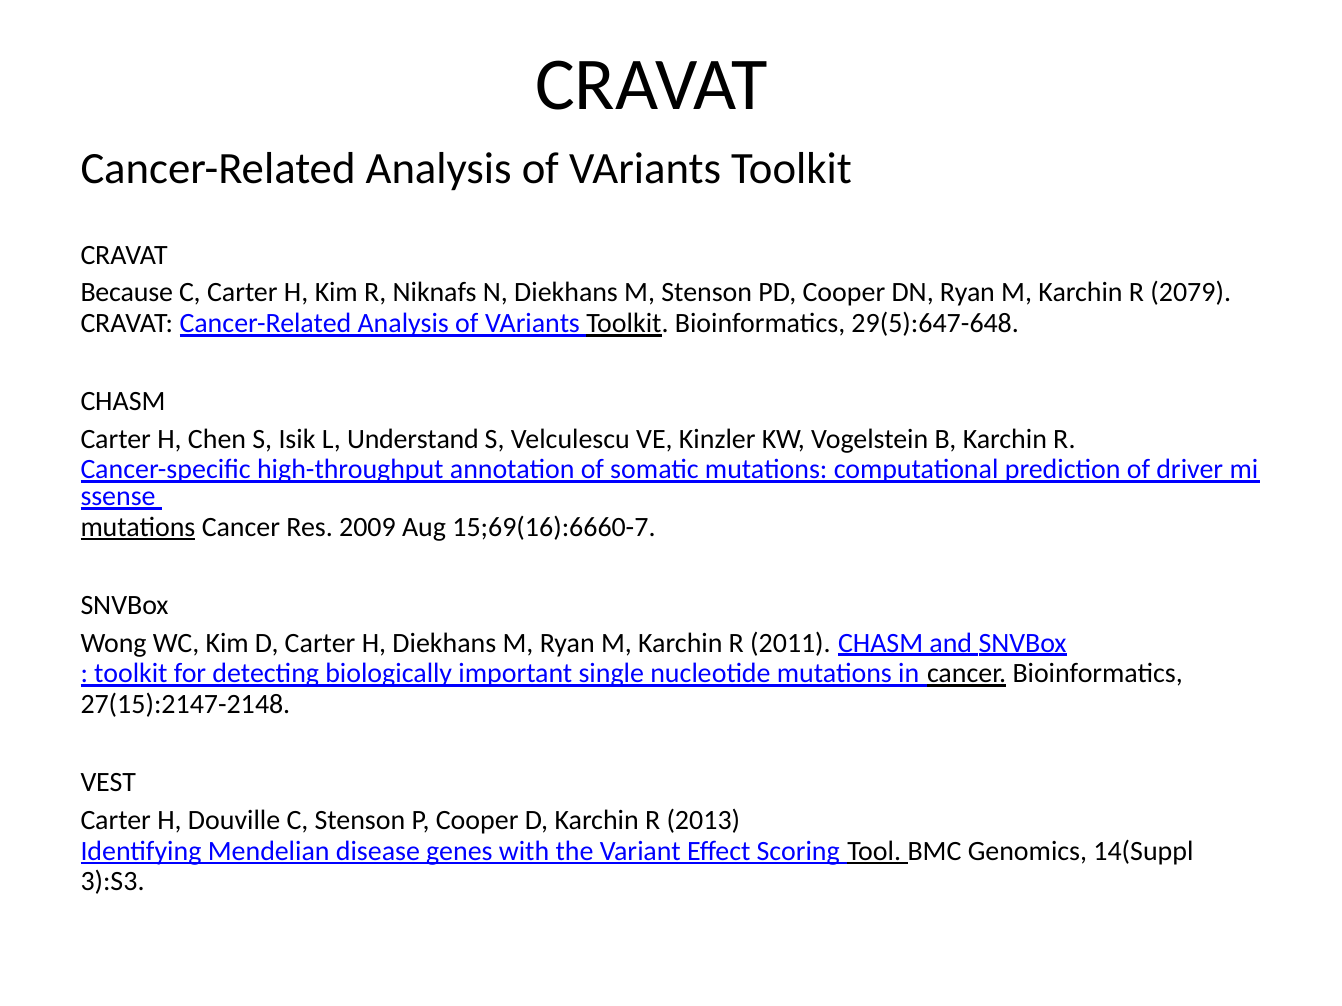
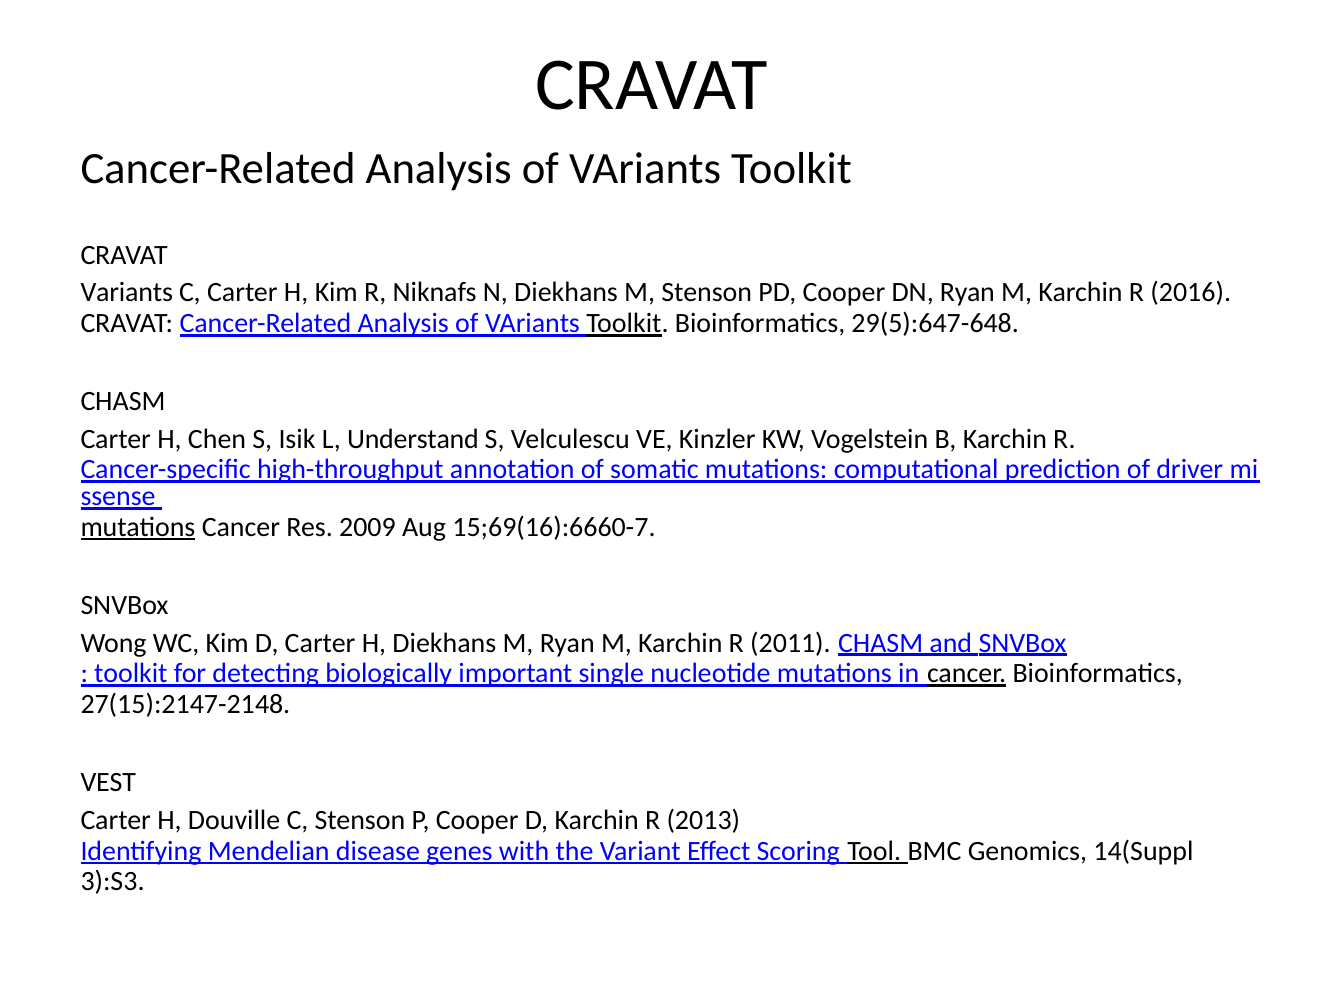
Because: Because -> Variants (127, 292)
2079: 2079 -> 2016 (1191, 292)
